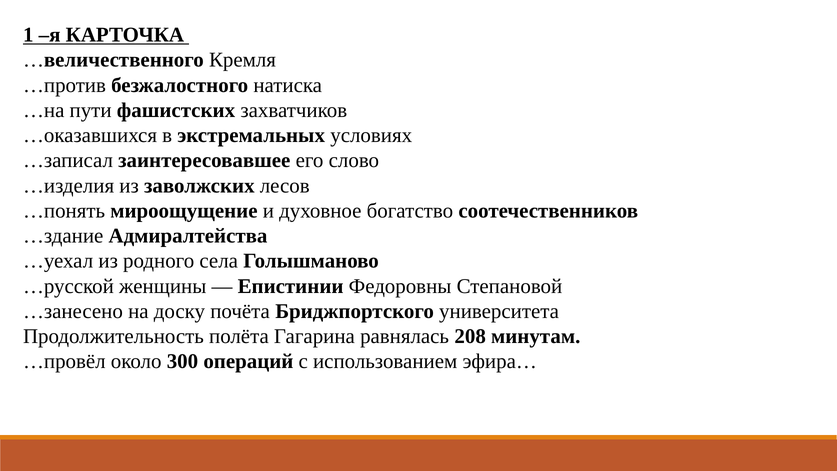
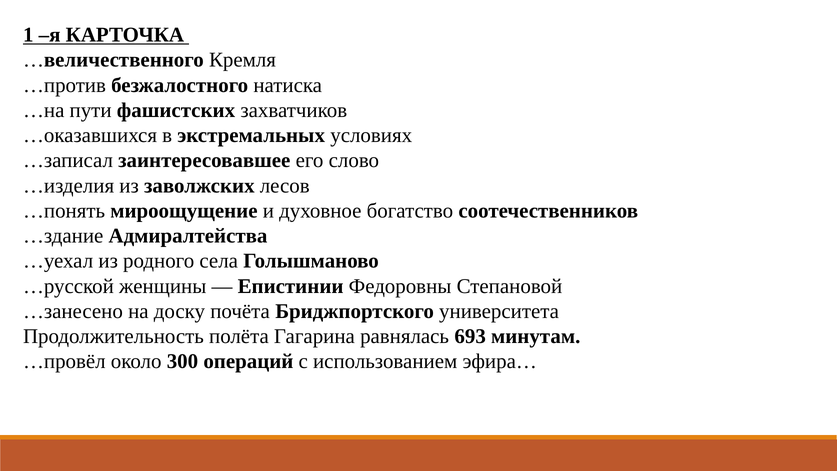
208: 208 -> 693 (470, 336)
